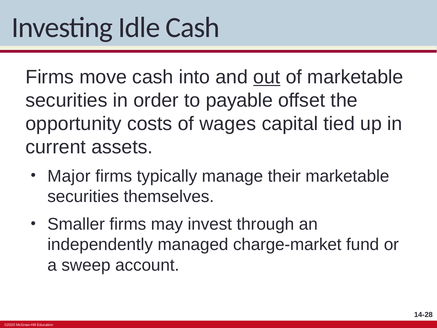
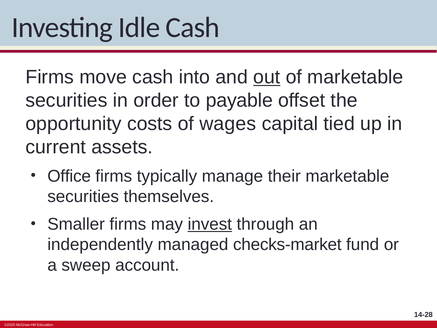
Major: Major -> Office (69, 176)
invest underline: none -> present (210, 224)
charge-market: charge-market -> checks-market (287, 244)
